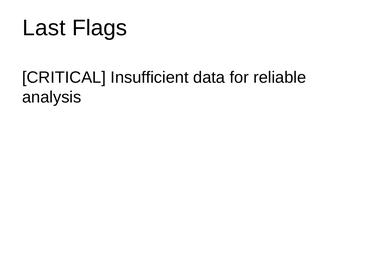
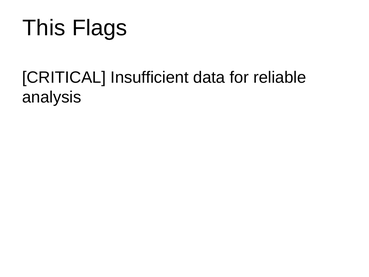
Last: Last -> This (44, 28)
